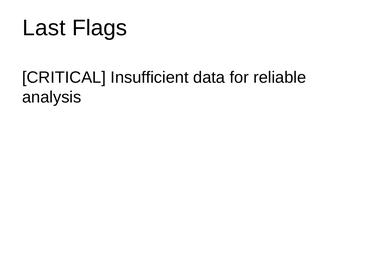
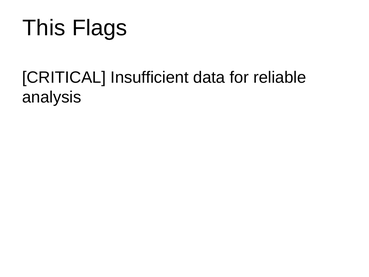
Last: Last -> This (44, 28)
